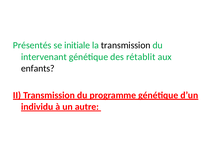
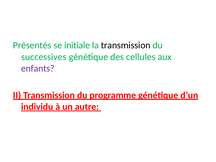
intervenant: intervenant -> successives (44, 57)
rétablit: rétablit -> cellules (141, 57)
enfants colour: black -> purple (38, 68)
